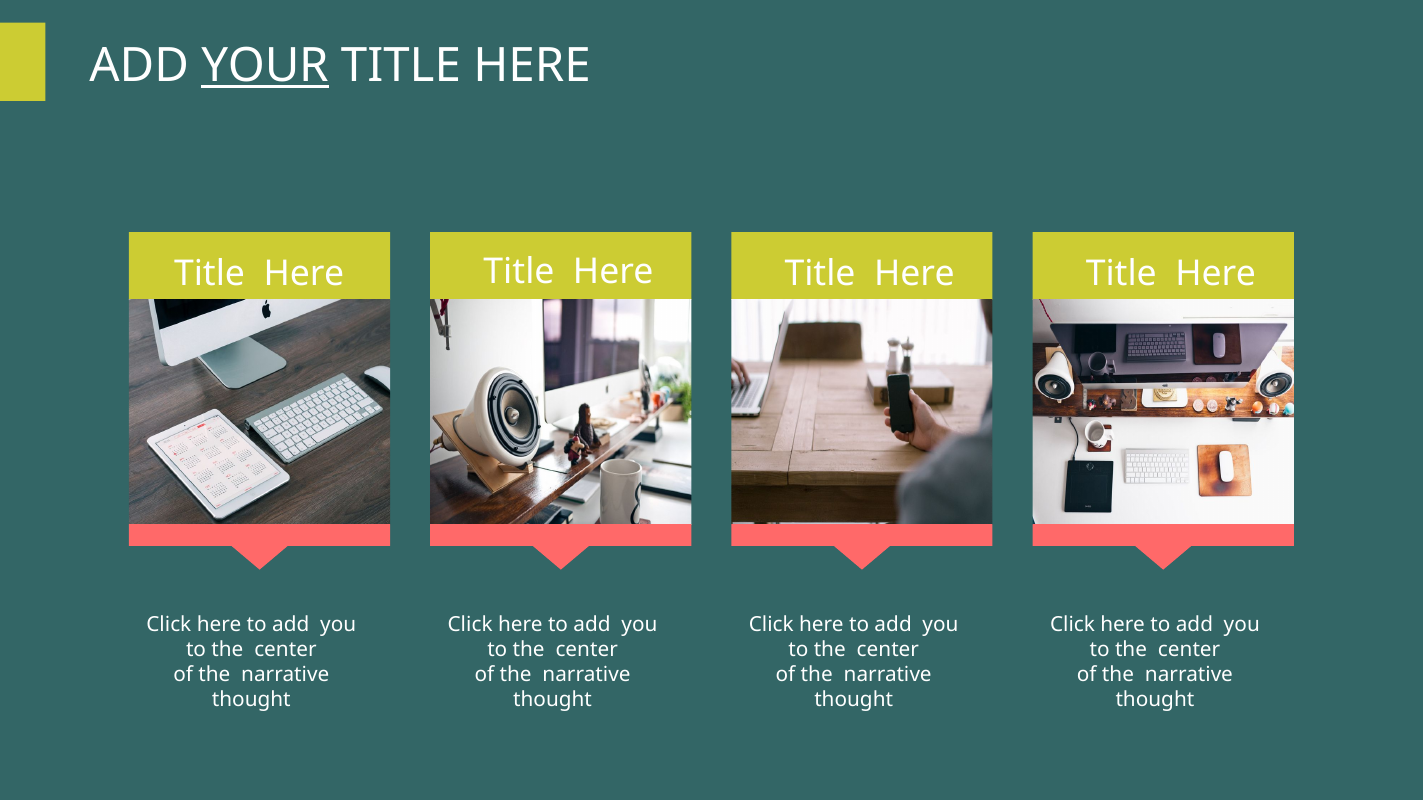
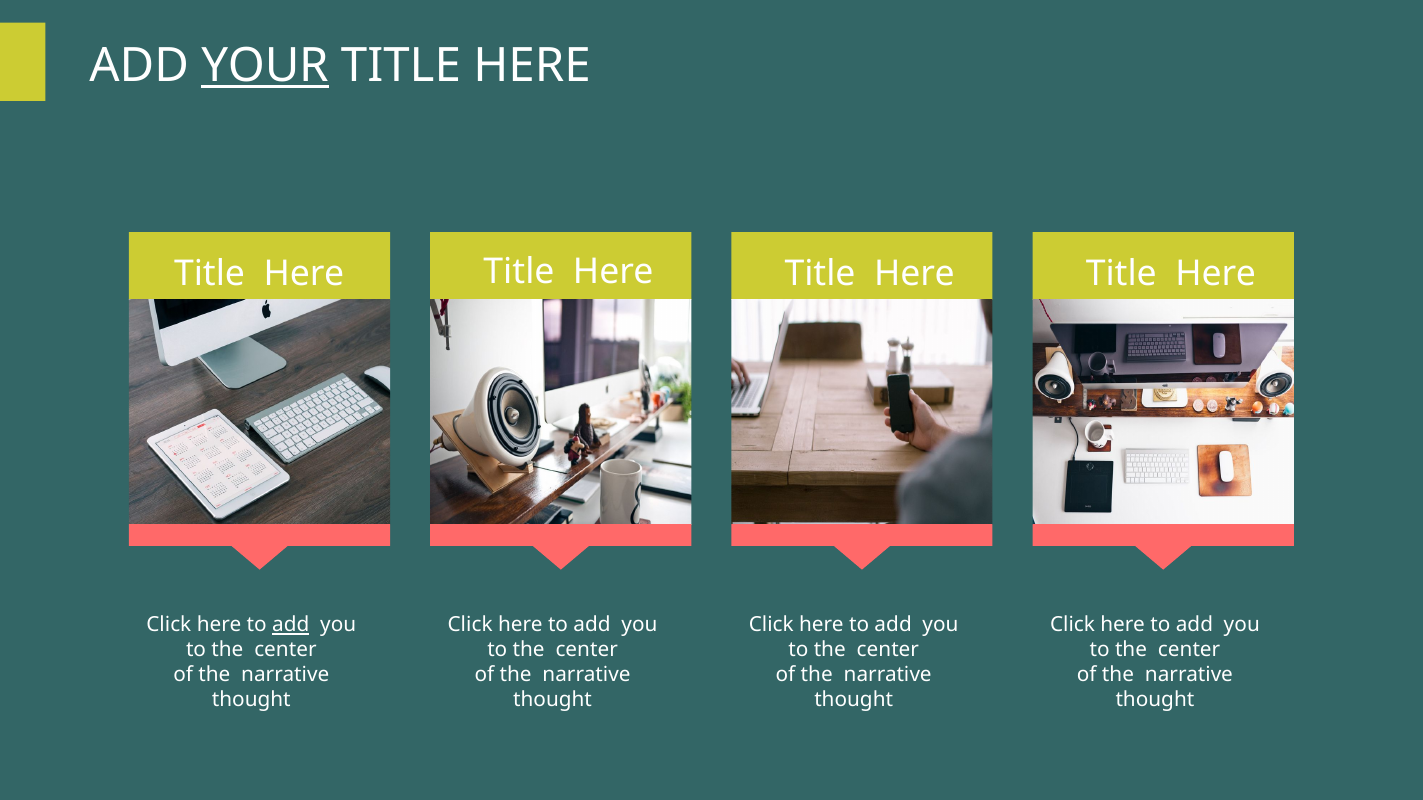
add underline: none -> present (291, 625)
